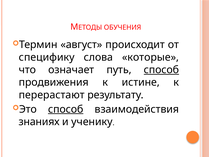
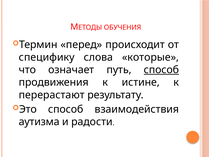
август: август -> перед (81, 45)
способ underline: present -> none (66, 109)
знаниях: знаниях -> аутизма (39, 122)
ученику: ученику -> радости (92, 122)
